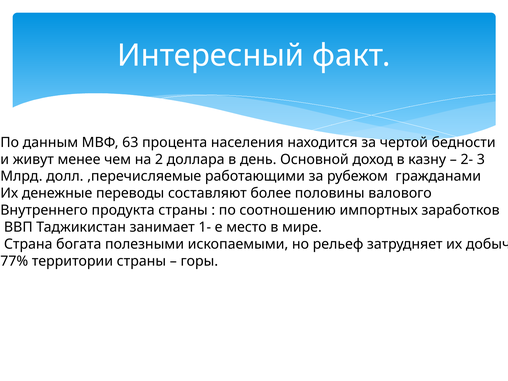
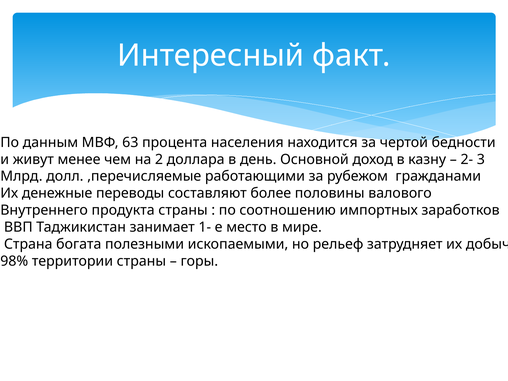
77%: 77% -> 98% (14, 261)
